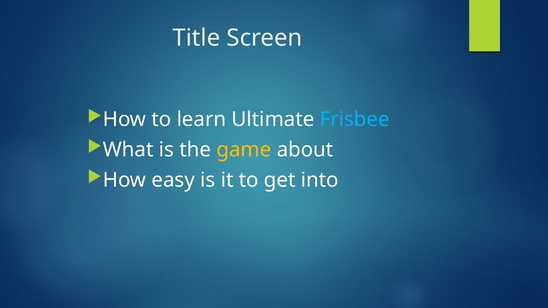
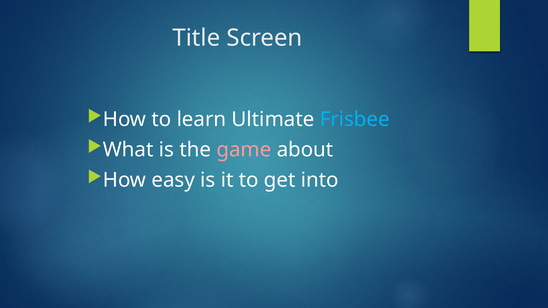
game colour: yellow -> pink (244, 150)
